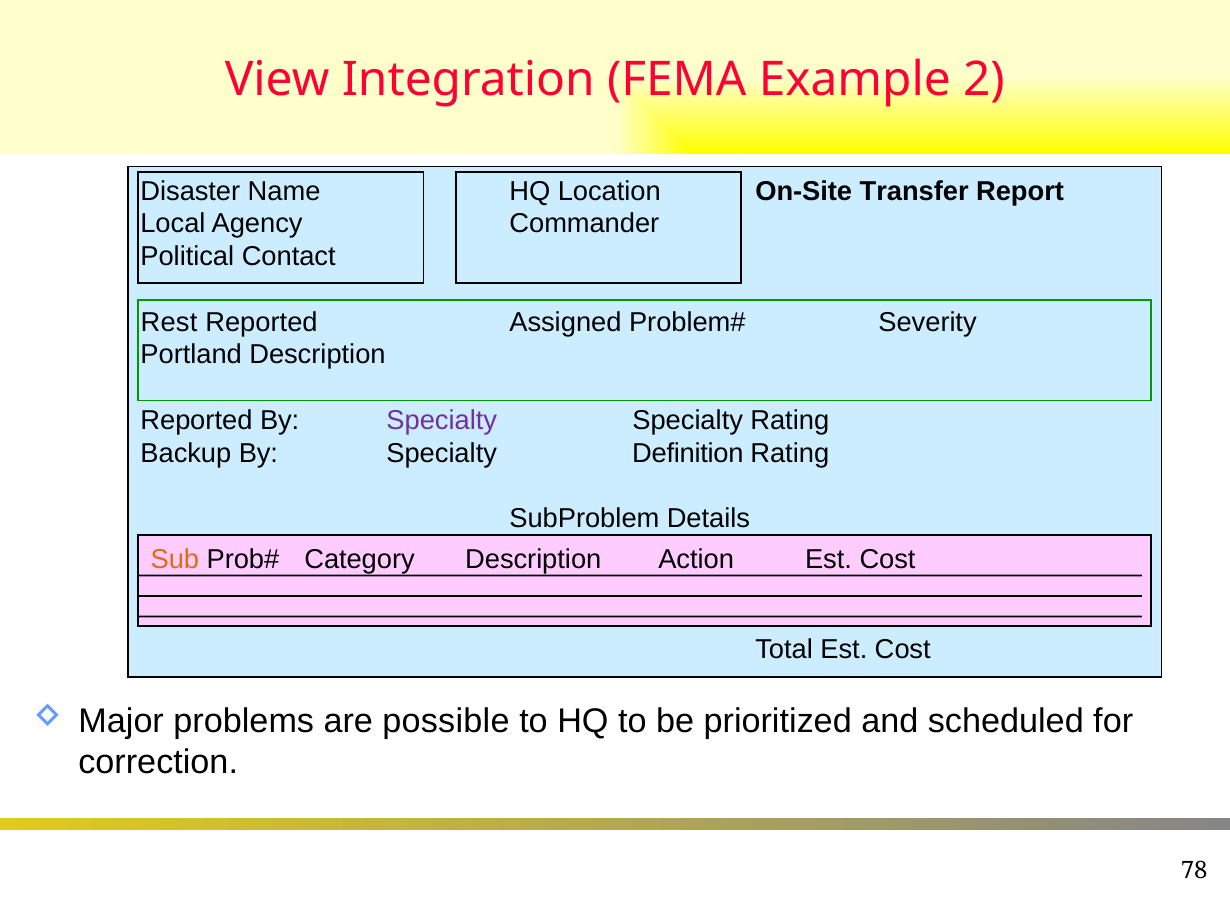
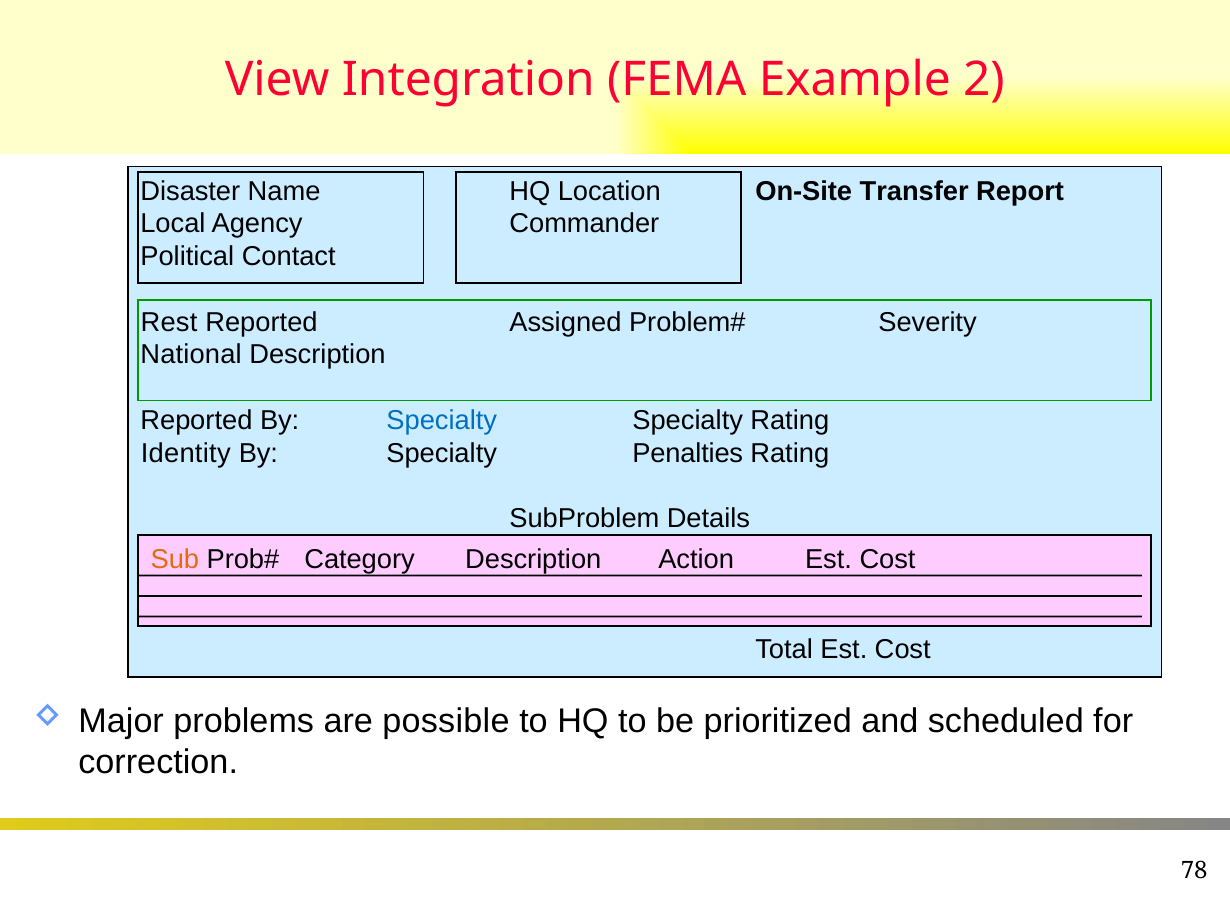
Portland: Portland -> National (191, 355)
Specialty colour: purple -> blue (442, 421)
Backup: Backup -> Identity (186, 453)
Definition: Definition -> Penalties (688, 453)
